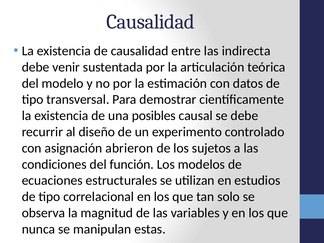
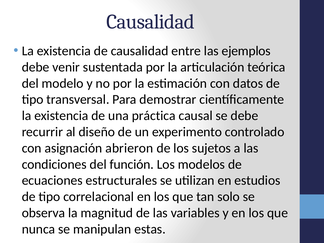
indirecta: indirecta -> ejemplos (246, 51)
posibles: posibles -> práctica (154, 116)
